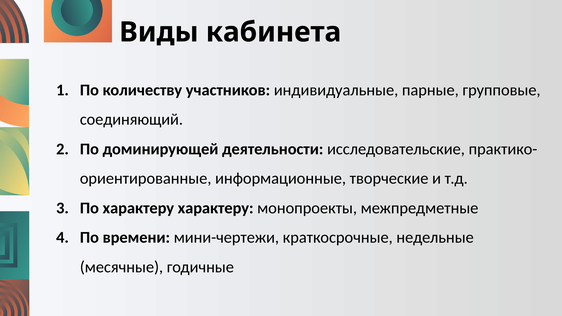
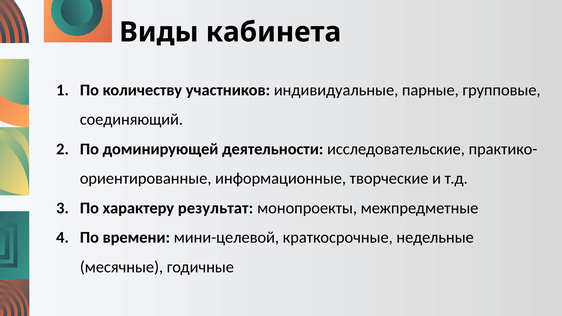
характеру характеру: характеру -> результат (216, 208)
мини-чертежи: мини-чертежи -> мини-целевой (226, 238)
